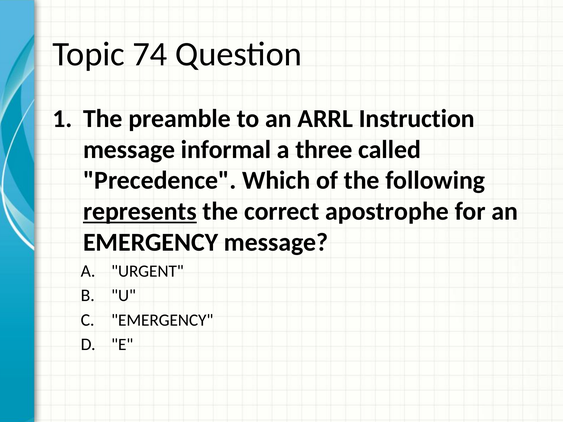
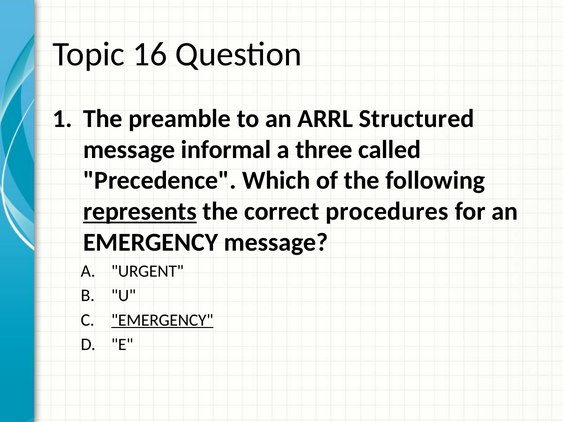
74: 74 -> 16 (150, 54)
Instruction: Instruction -> Structured (417, 119)
apostrophe: apostrophe -> procedures (387, 212)
EMERGENCY underline: none -> present (162, 320)
